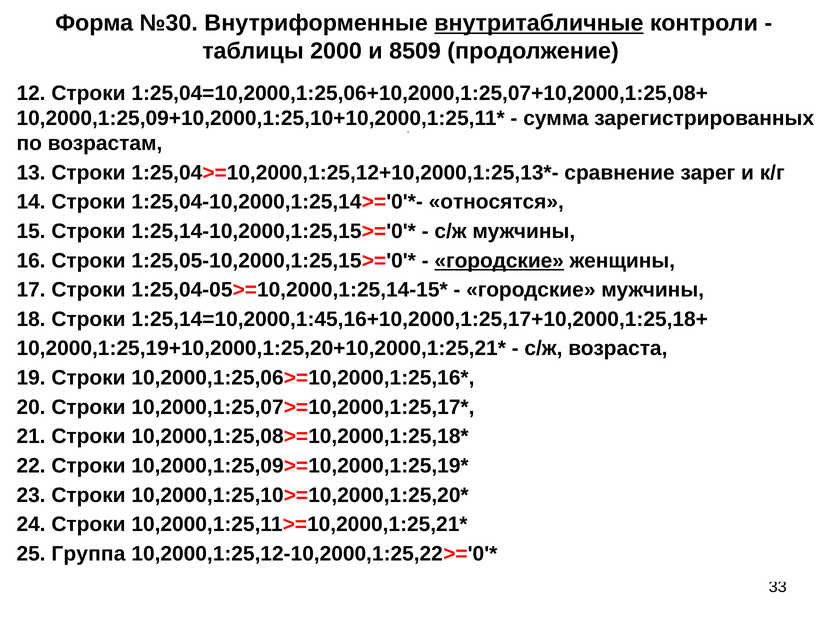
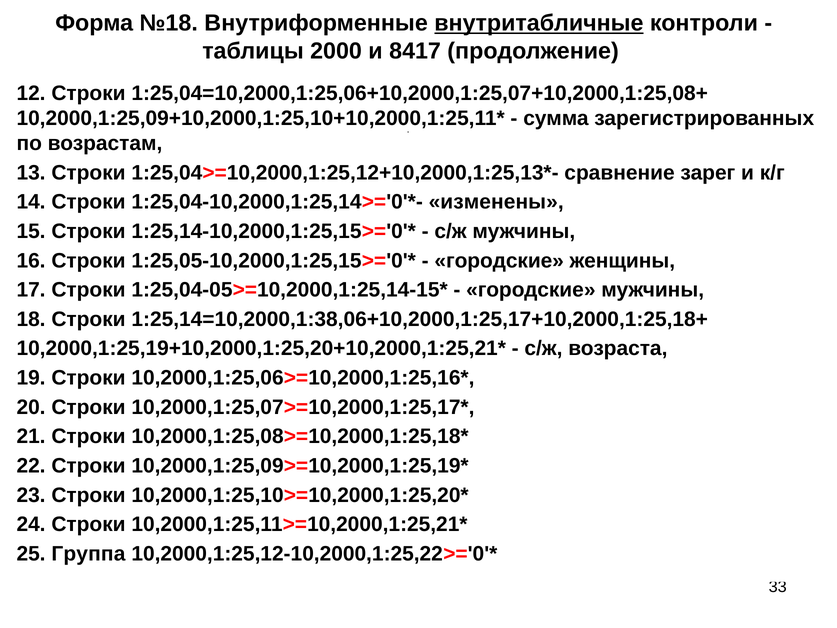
№30: №30 -> №18 (169, 23)
8509: 8509 -> 8417 (415, 51)
относятся: относятся -> изменены (496, 202)
городские underline: present -> none (499, 261)
1:25,14=10,2000,1:45,16+10,2000,1:25,17+10,2000,1:25,18+: 1:25,14=10,2000,1:45,16+10,2000,1:25,17+10,2000,1:25,18+ -> 1:25,14=10,2000,1:38,06+10,2000,1:25,17+10,2000,1:25,18+ (420, 319)
